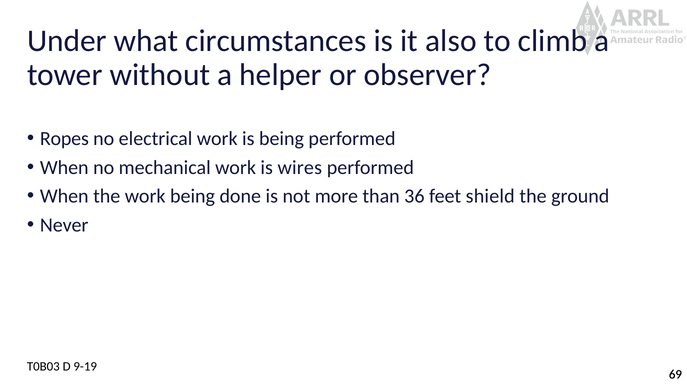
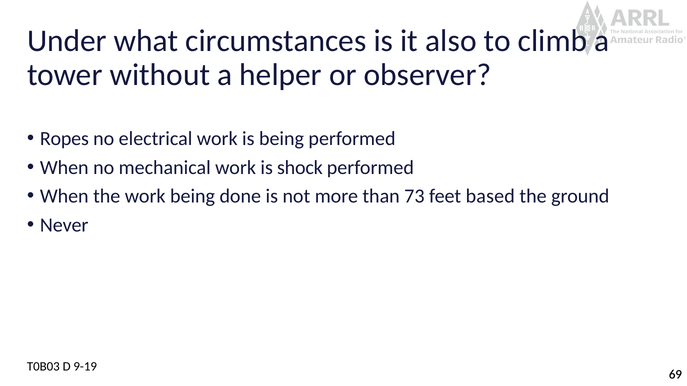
wires: wires -> shock (300, 168)
36: 36 -> 73 (414, 196)
shield: shield -> based (490, 196)
